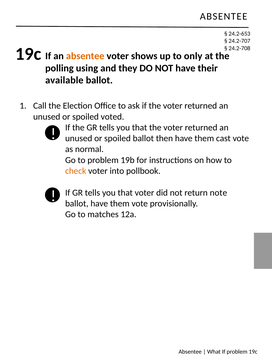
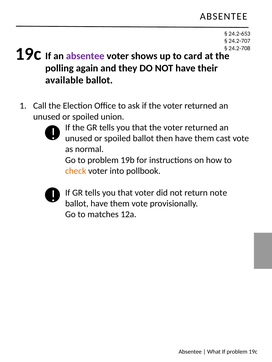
absentee colour: orange -> purple (85, 56)
only: only -> card (193, 56)
using: using -> again (87, 68)
voted: voted -> union (112, 117)
